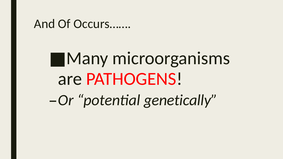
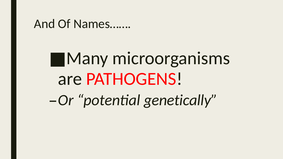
Occurs……: Occurs…… -> Names…… (102, 24)
